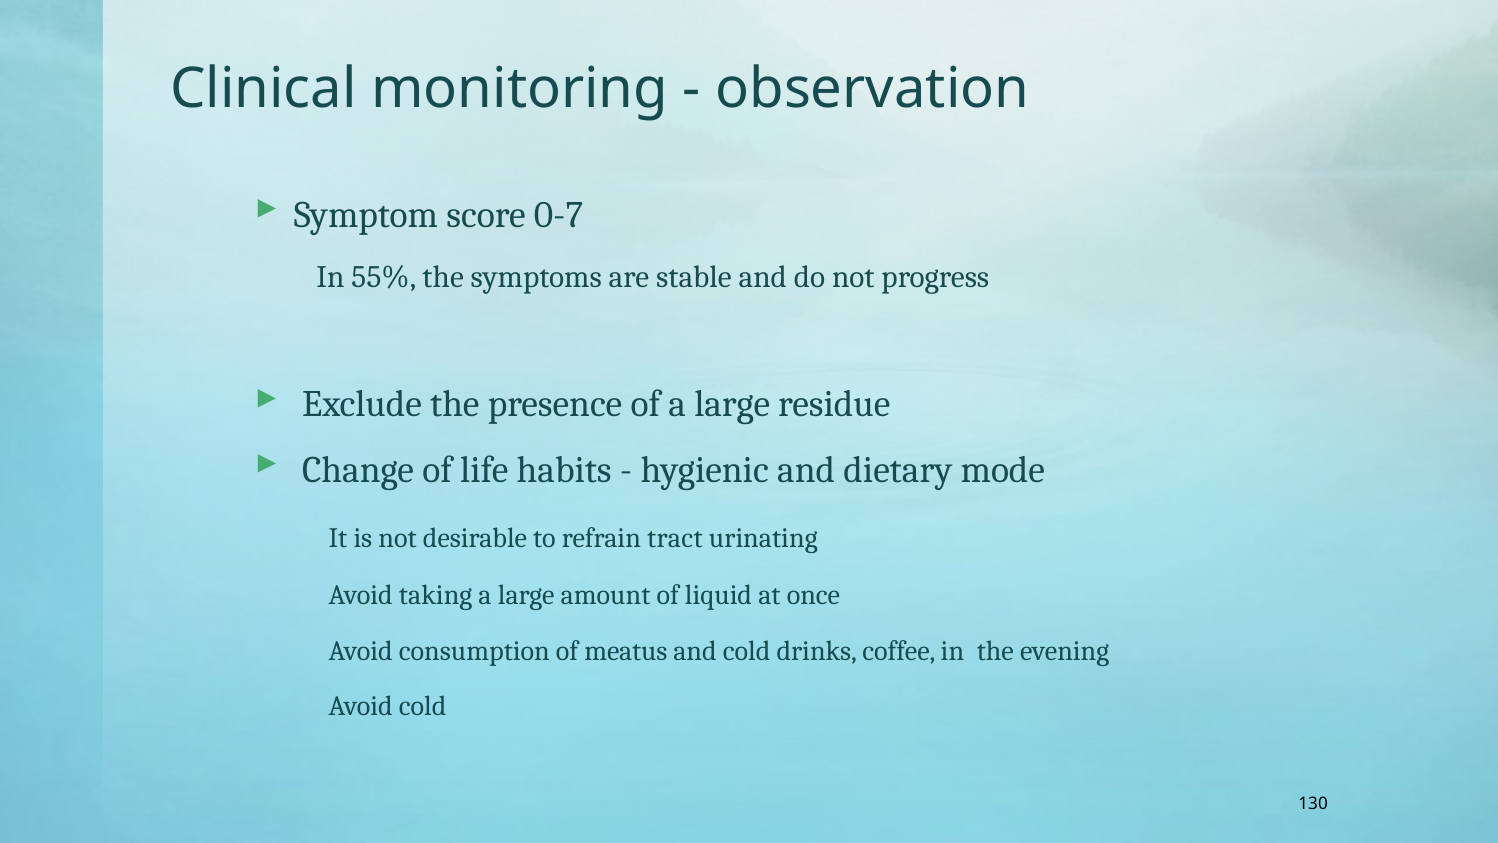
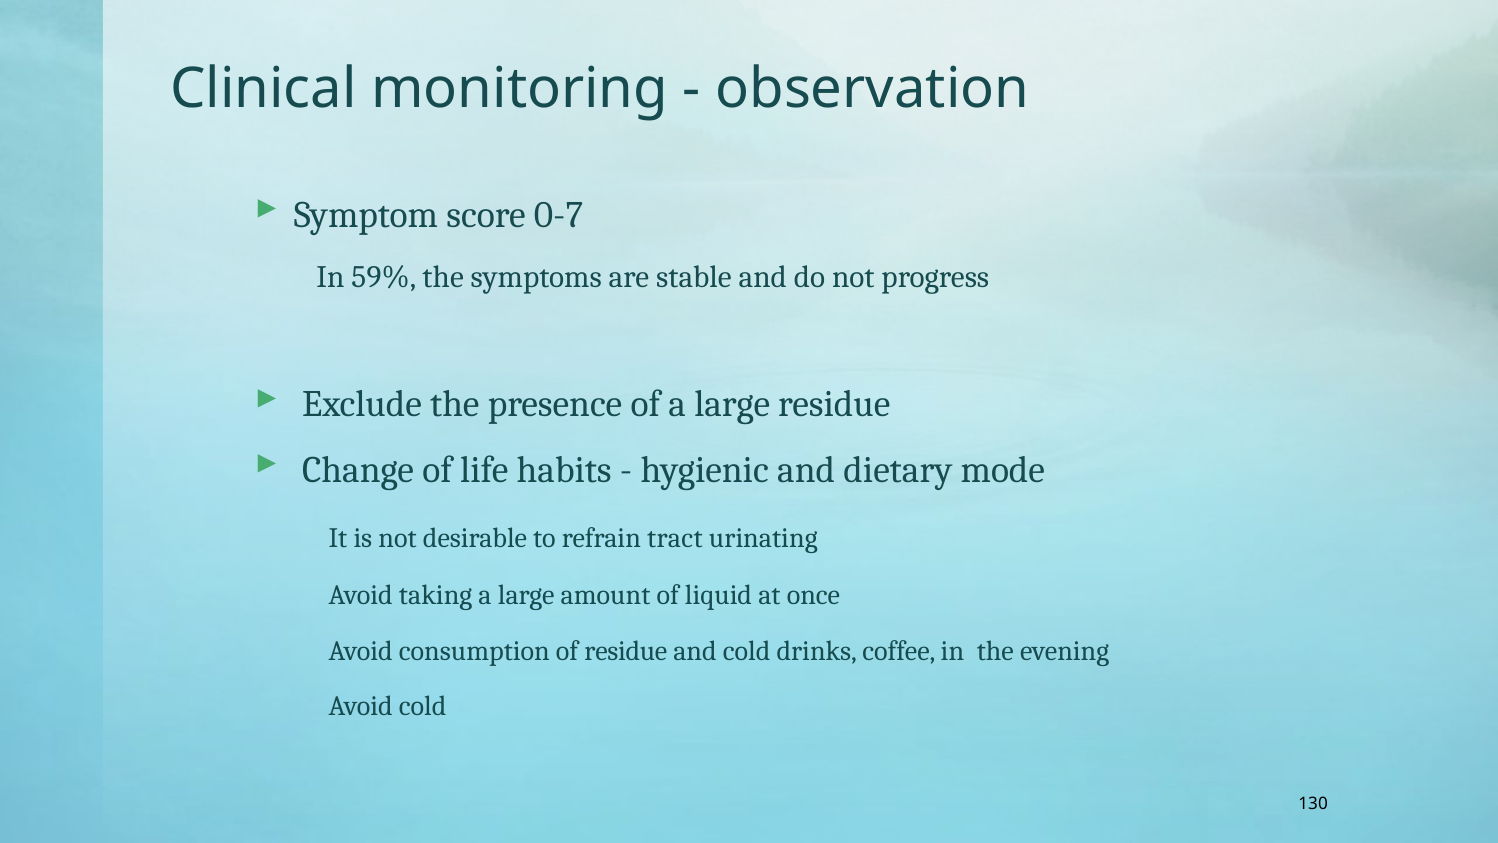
55%: 55% -> 59% (384, 277)
of meatus: meatus -> residue (626, 651)
